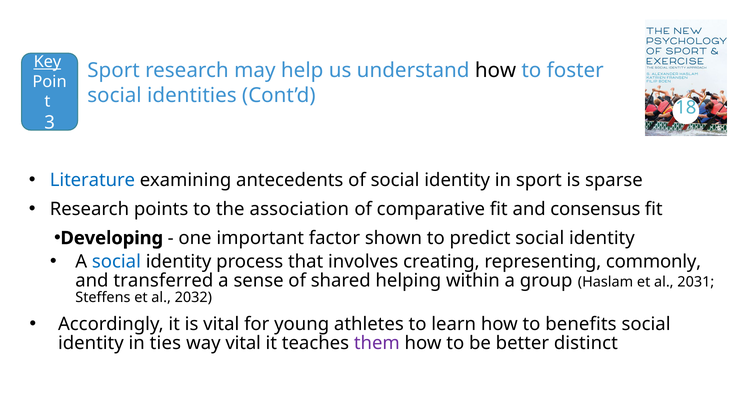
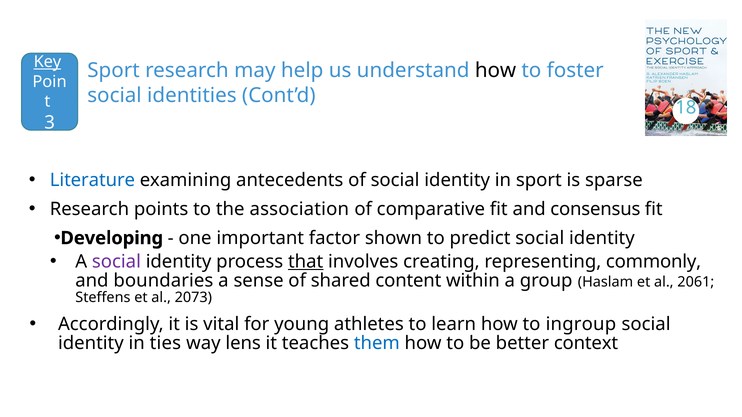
social colour: blue -> purple (116, 262)
that underline: none -> present (306, 262)
transferred: transferred -> boundaries (163, 281)
helping: helping -> content (408, 281)
2031: 2031 -> 2061 (696, 282)
2032: 2032 -> 2073 (193, 298)
benefits: benefits -> ingroup (581, 325)
way vital: vital -> lens (243, 343)
them colour: purple -> blue (377, 343)
distinct: distinct -> context (586, 343)
